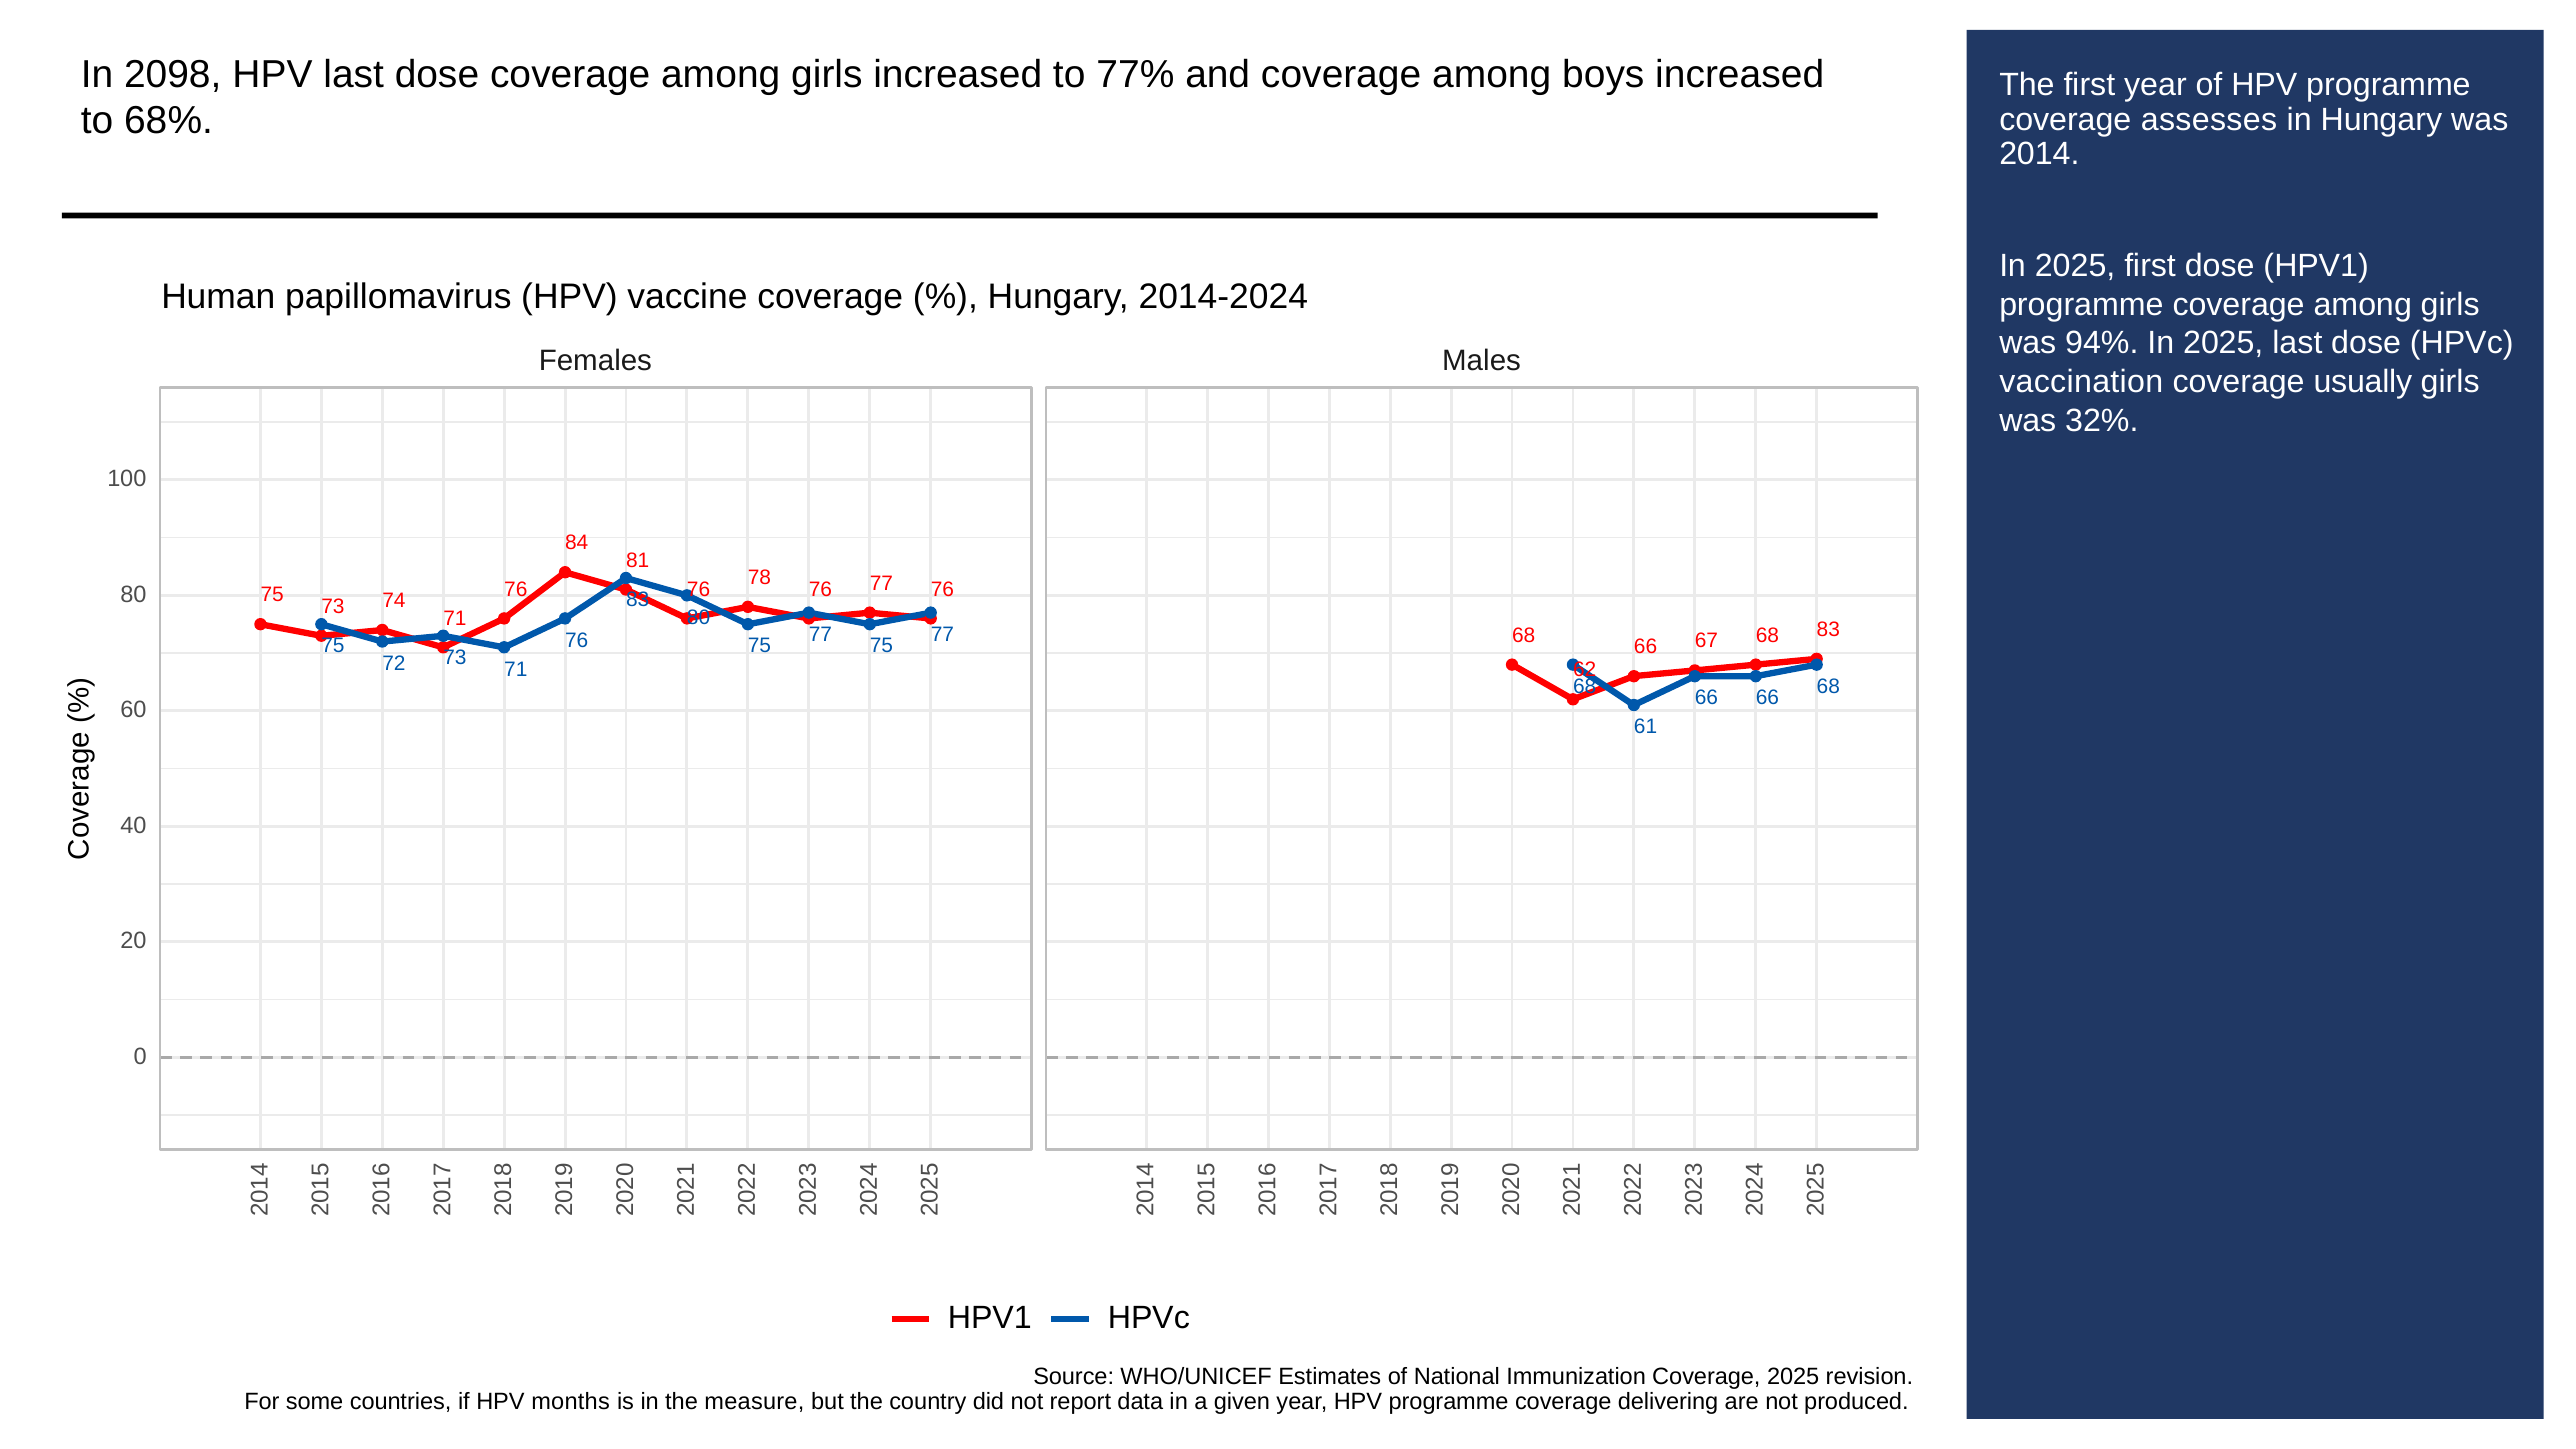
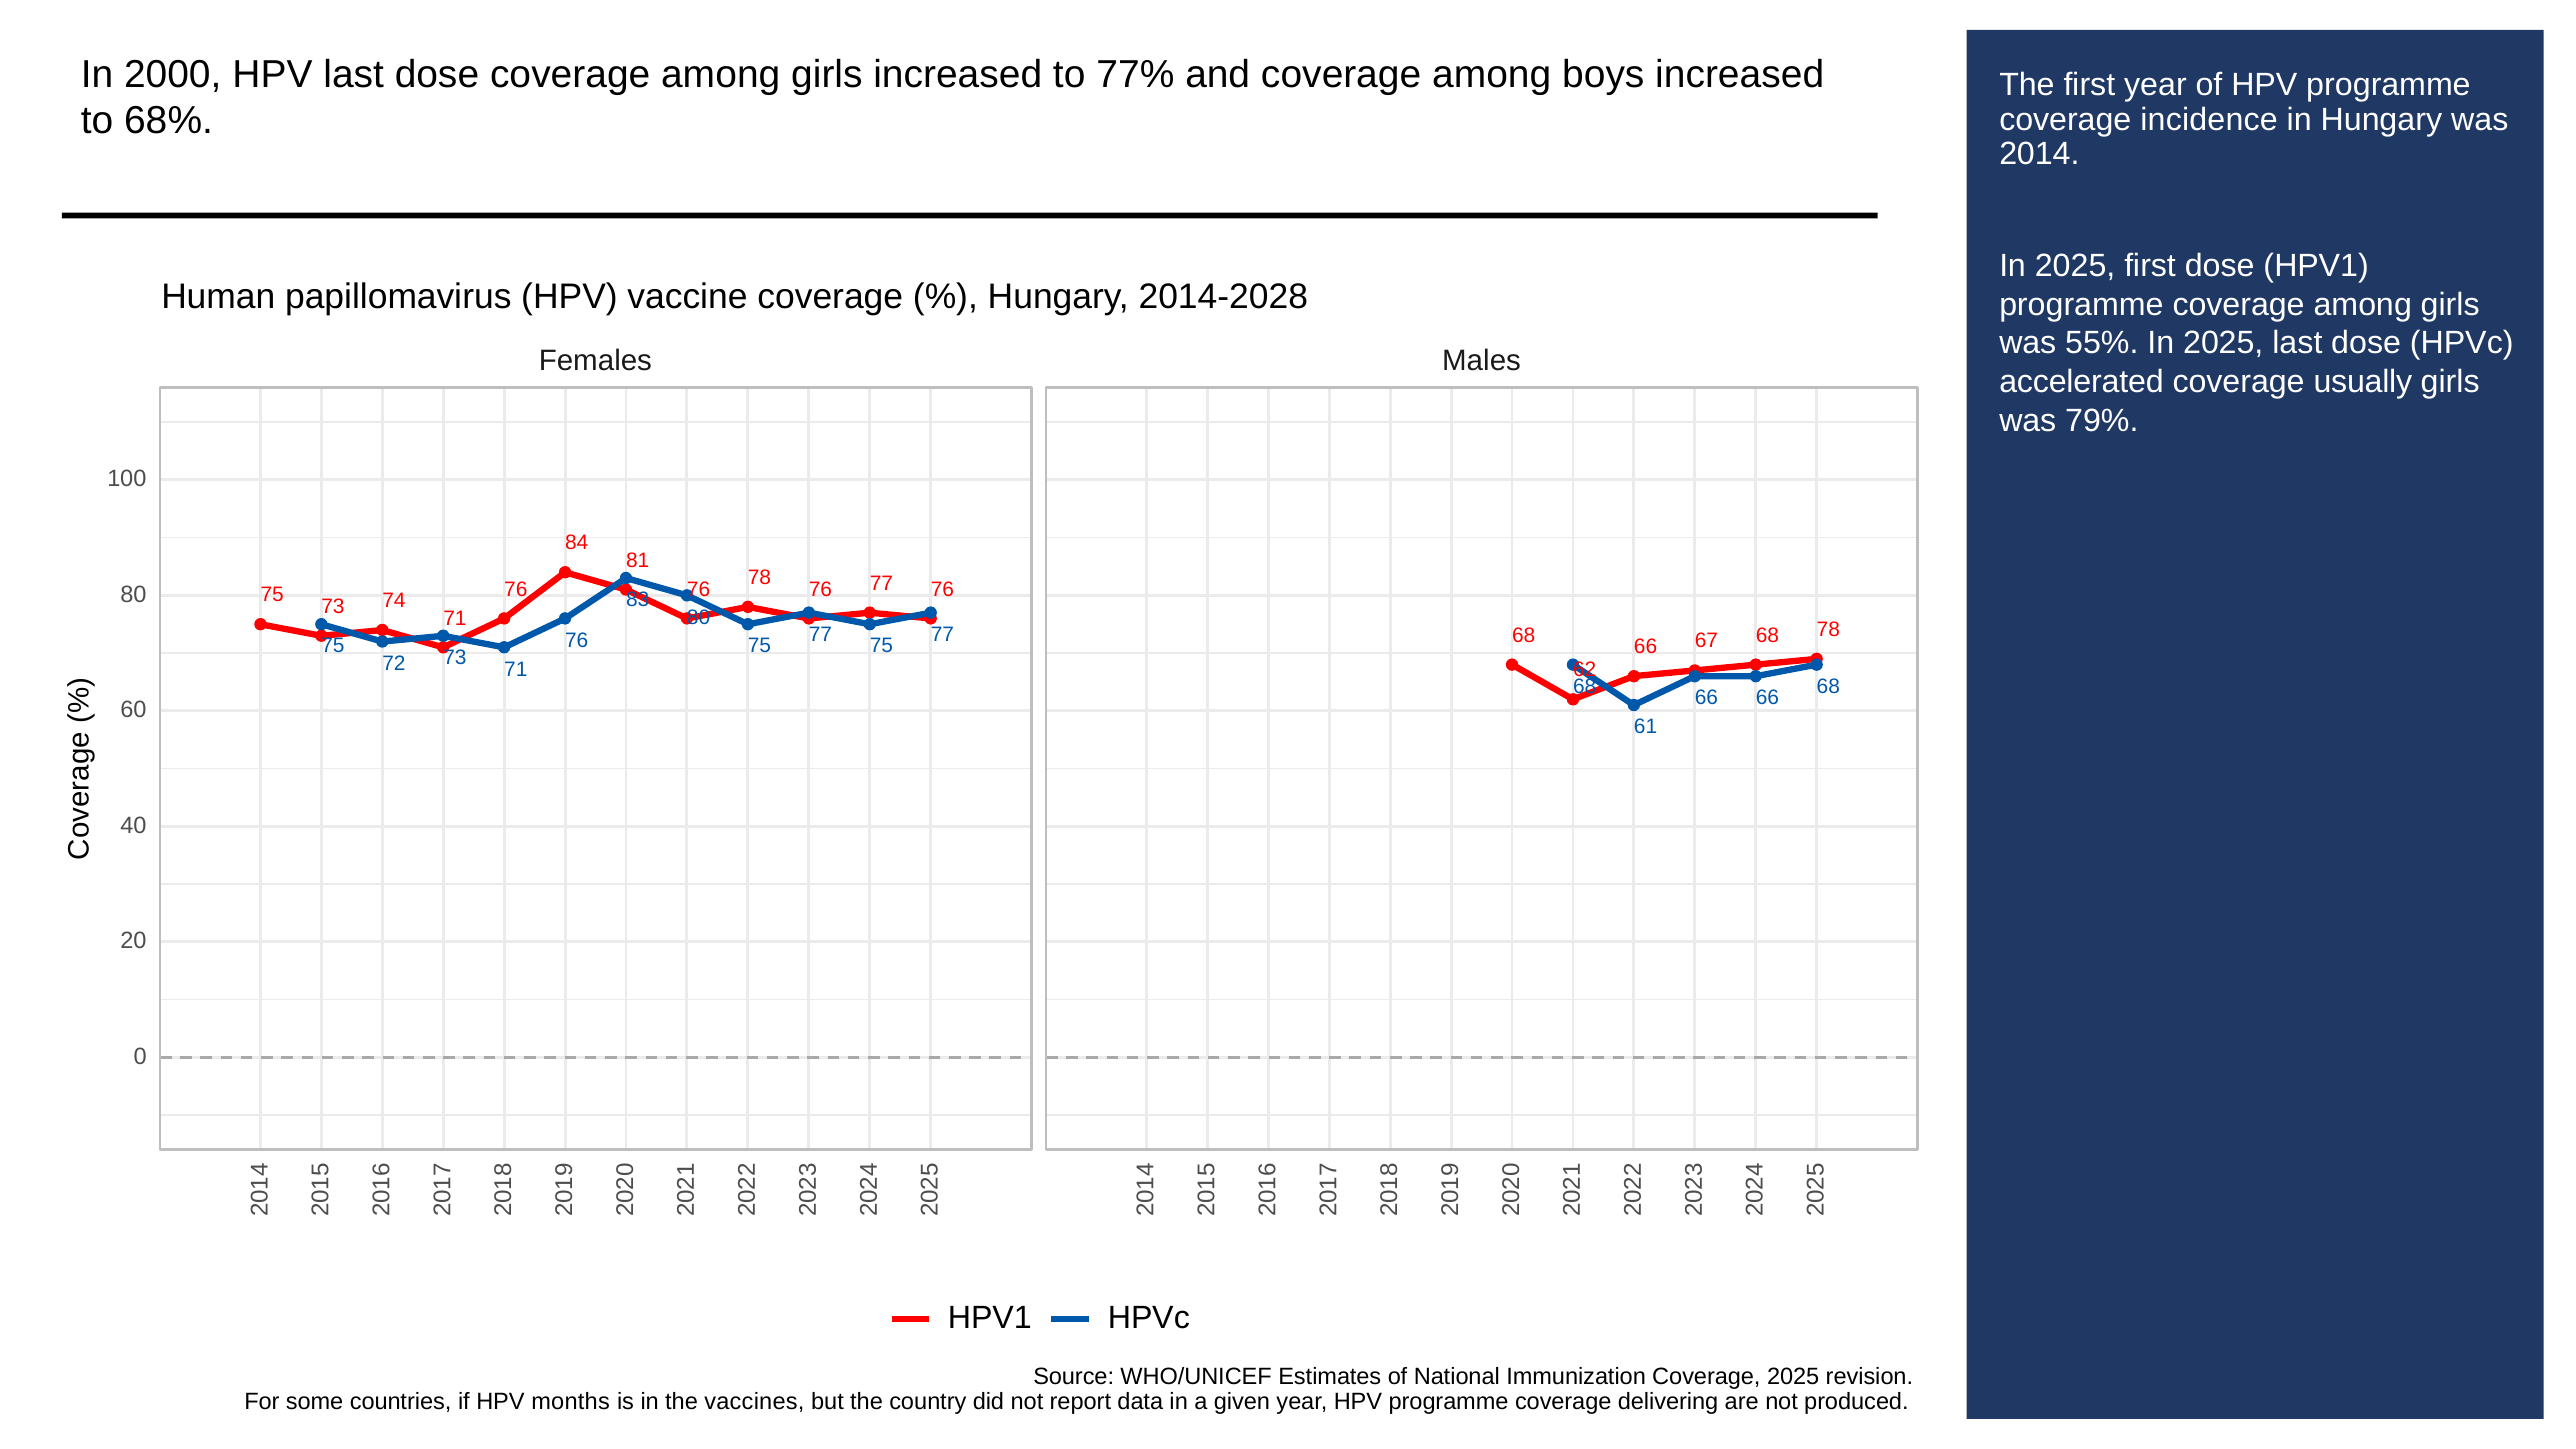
2098: 2098 -> 2000 (173, 74)
assesses: assesses -> incidence (2209, 119)
2014-2024: 2014-2024 -> 2014-2028 (1223, 297)
94%: 94% -> 55% (2102, 343)
vaccination: vaccination -> accelerated (2081, 382)
32%: 32% -> 79% (2102, 421)
68 83: 83 -> 78 (1828, 630)
measure: measure -> vaccines (754, 1402)
